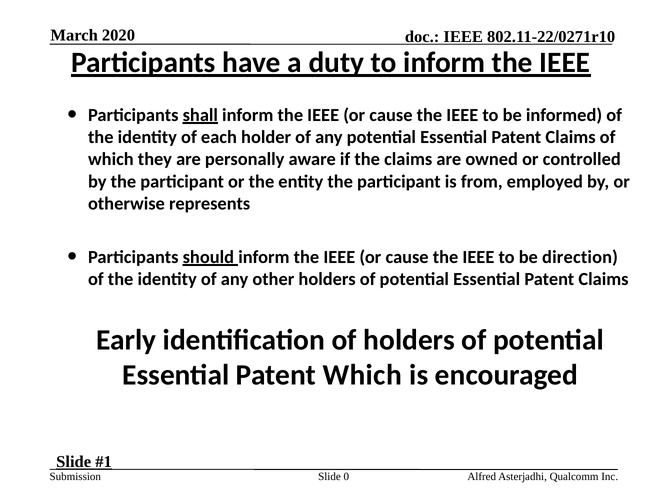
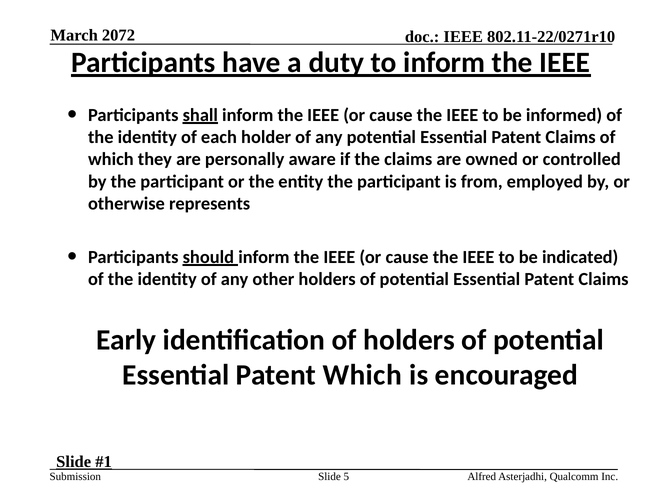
2020: 2020 -> 2072 (118, 35)
direction: direction -> indicated (580, 257)
0: 0 -> 5 (346, 476)
